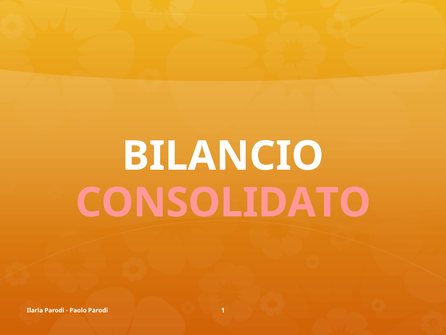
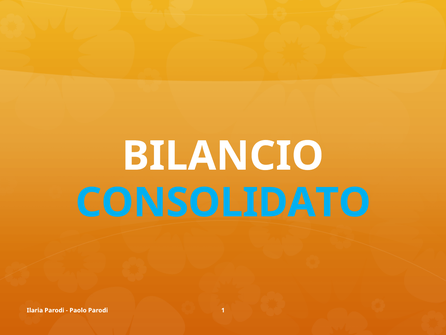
CONSOLIDATO colour: pink -> light blue (223, 202)
